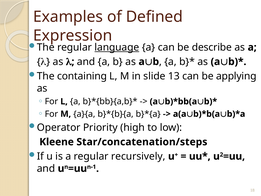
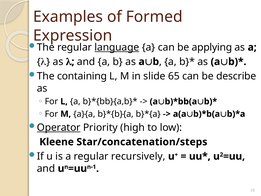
Defined: Defined -> Formed (154, 17)
describe: describe -> applying (212, 47)
13: 13 -> 65 (174, 76)
applying: applying -> describe (236, 76)
Operator underline: none -> present (59, 127)
